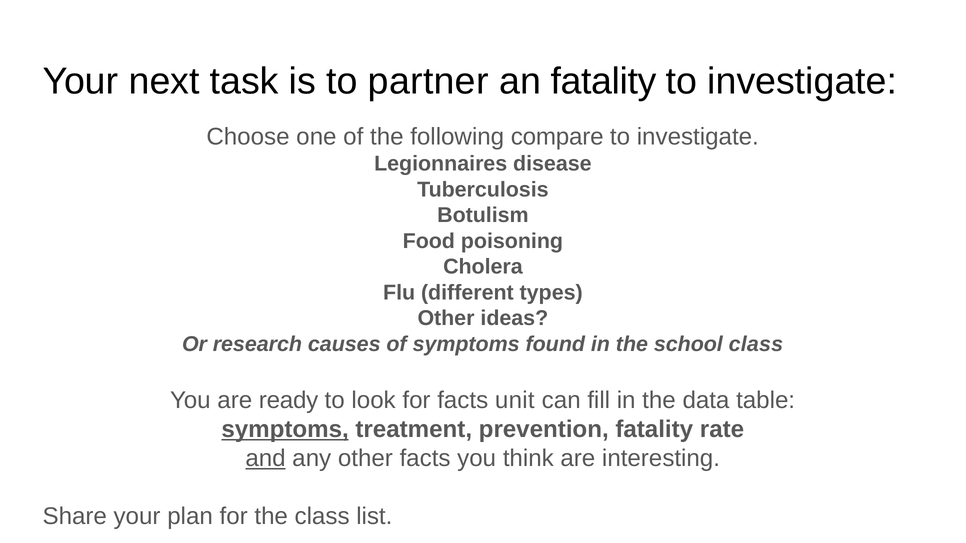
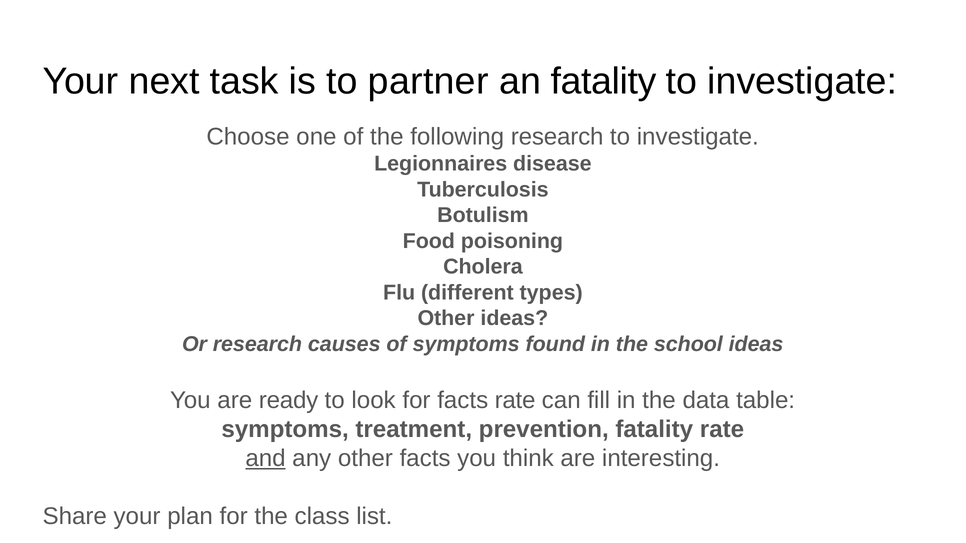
following compare: compare -> research (557, 137)
school class: class -> ideas (756, 344)
facts unit: unit -> rate (515, 401)
symptoms underline: present -> none (285, 430)
